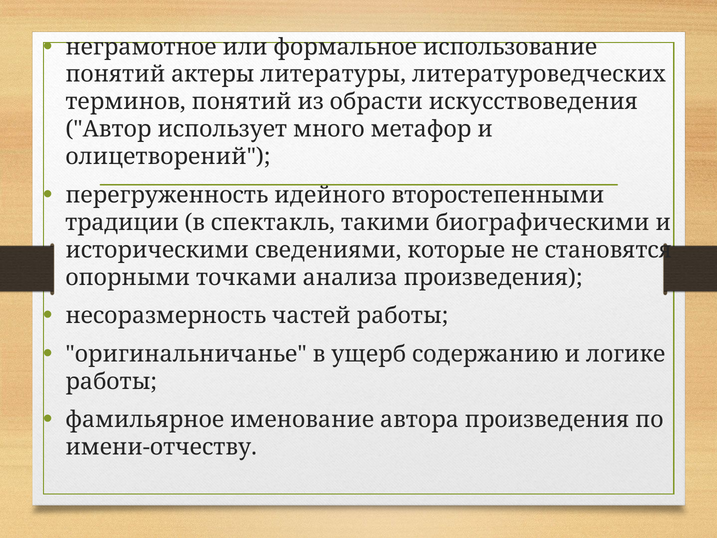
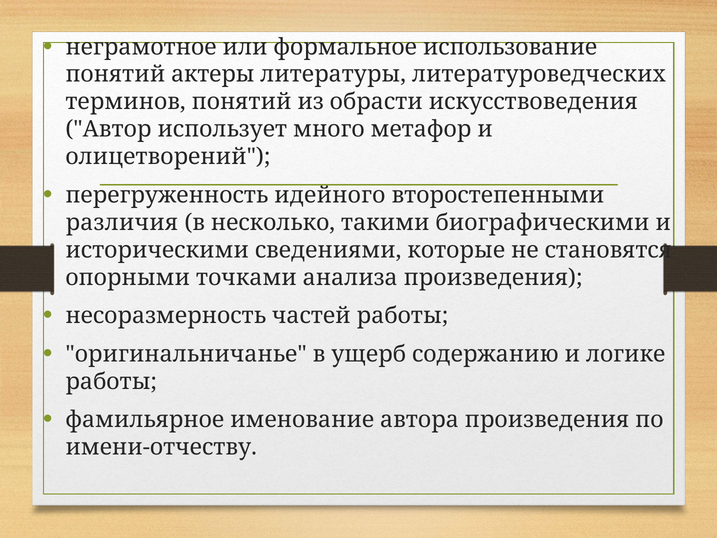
традиции: традиции -> различия (122, 222)
спектакль: спектакль -> несколько (273, 222)
